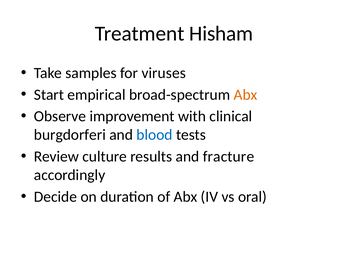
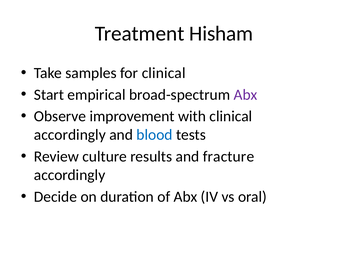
for viruses: viruses -> clinical (164, 73)
Abx colour: orange -> purple (245, 95)
burgdorferi: burgdorferi -> accordingly (70, 135)
